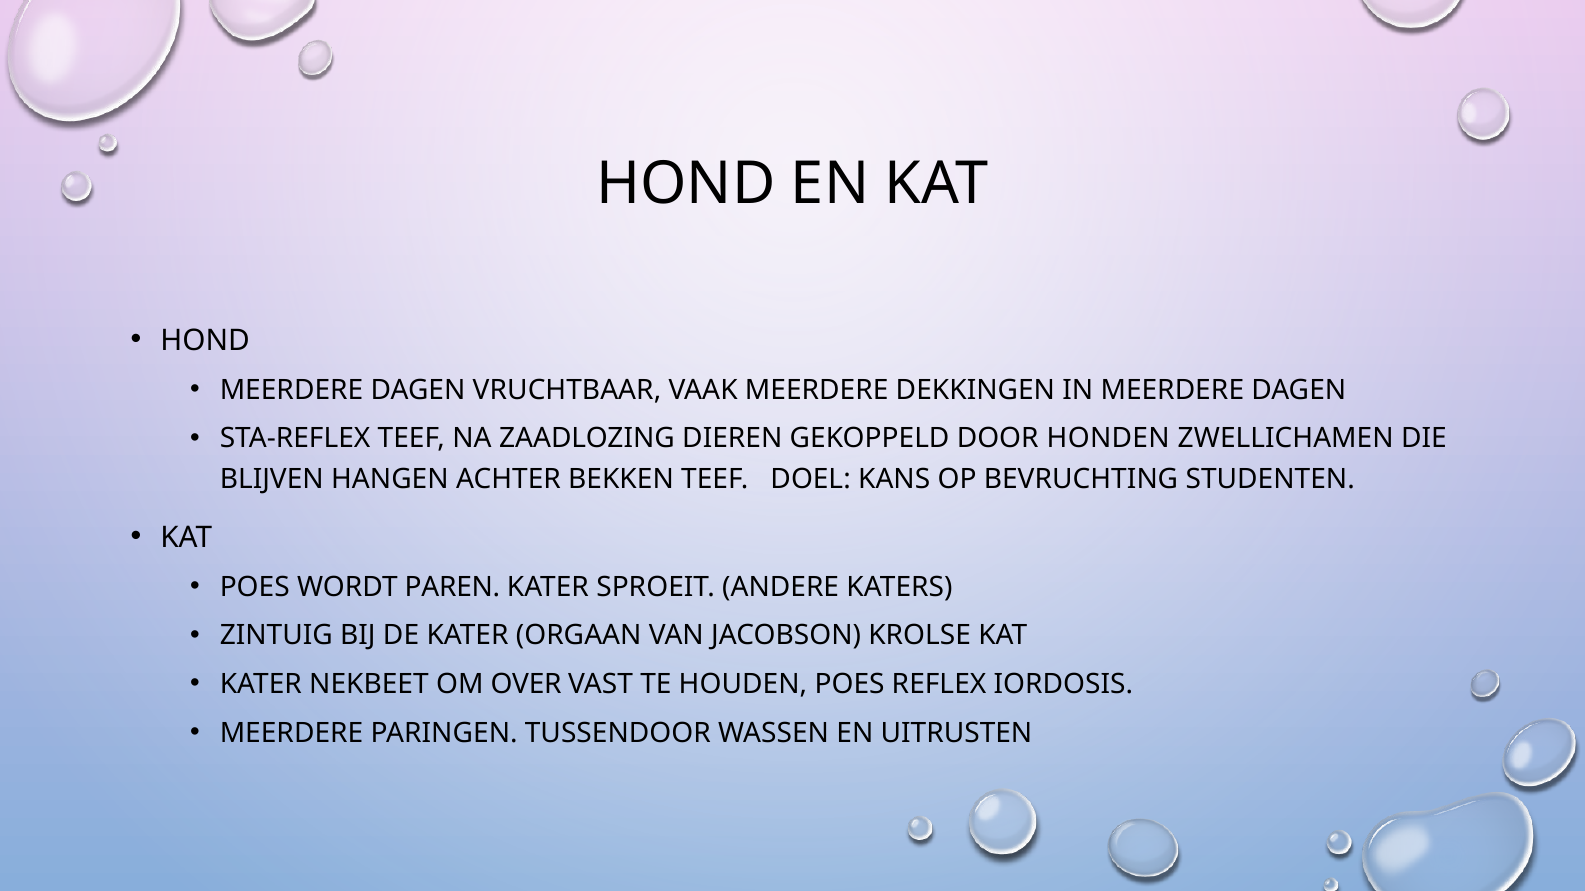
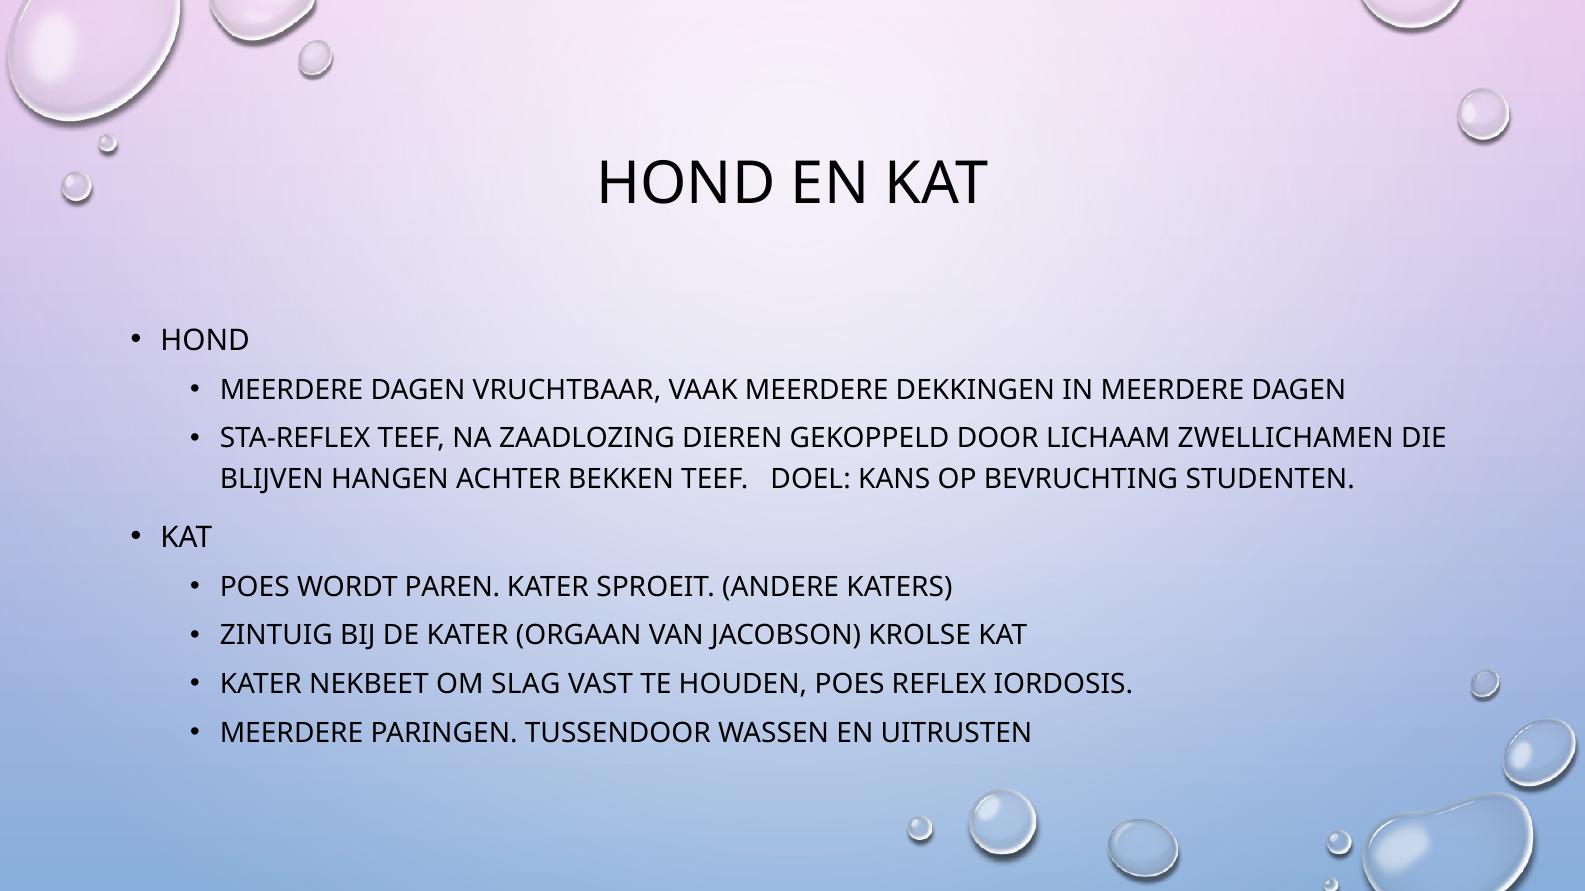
HONDEN: HONDEN -> LICHAAM (1108, 439)
OVER: OVER -> SLAG (526, 685)
